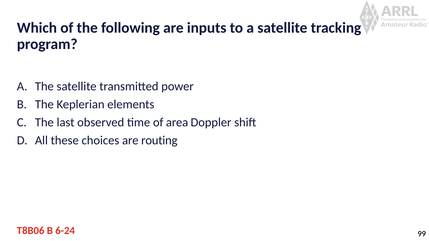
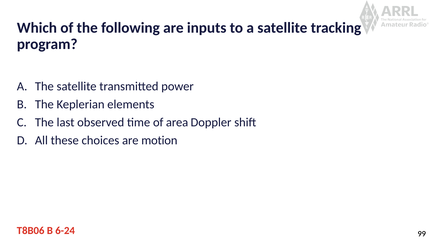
routing: routing -> motion (159, 141)
